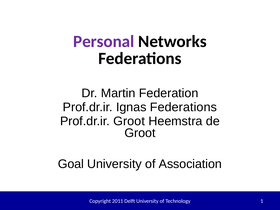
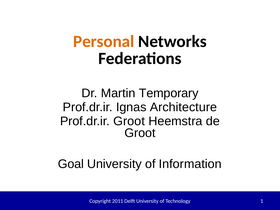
Personal colour: purple -> orange (104, 41)
Federation: Federation -> Temporary (169, 93)
Ignas Federations: Federations -> Architecture (183, 107)
Association: Association -> Information (190, 164)
